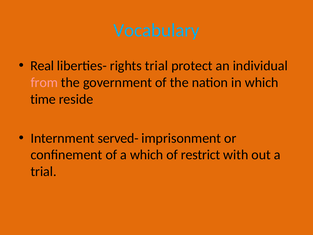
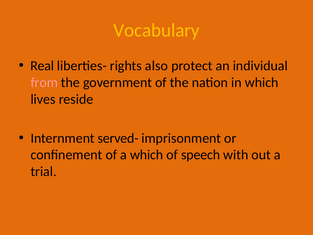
Vocabulary colour: light blue -> yellow (156, 30)
rights trial: trial -> also (156, 66)
time: time -> lives (43, 99)
restrict: restrict -> speech (201, 155)
